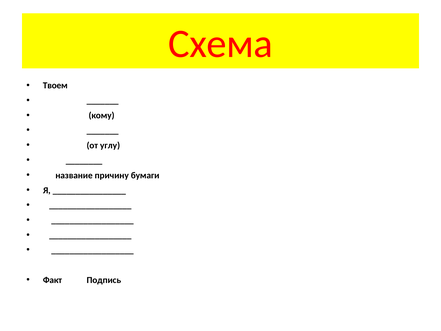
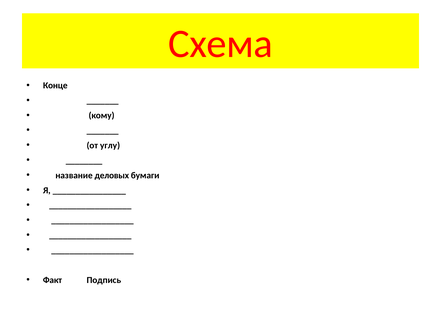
Твоем: Твоем -> Конце (55, 86)
причину: причину -> деловых (112, 175)
